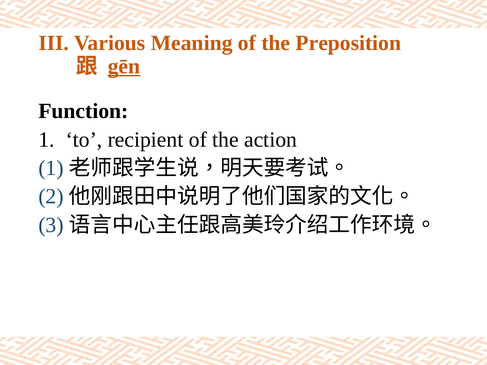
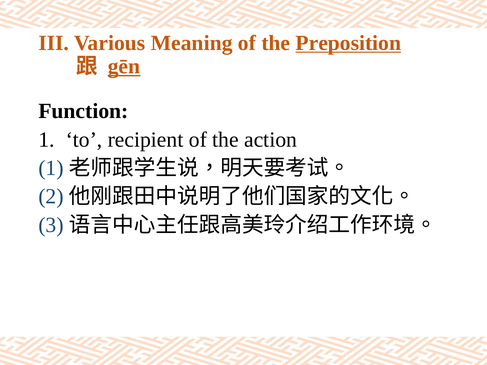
Preposition underline: none -> present (348, 43)
